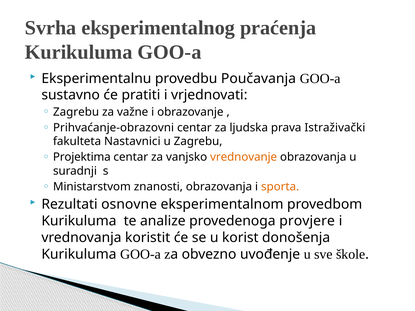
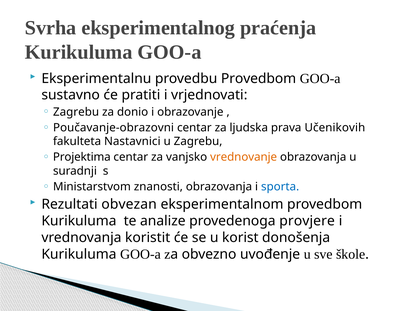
provedbu Poučavanja: Poučavanja -> Provedbom (259, 79)
važne: važne -> donio (133, 112)
Prihvaćanje-obrazovni: Prihvaćanje-obrazovni -> Poučavanje-obrazovni (114, 128)
Istraživački: Istraživački -> Učenikovih (335, 128)
sporta colour: orange -> blue (280, 187)
osnovne: osnovne -> obvezan (129, 205)
